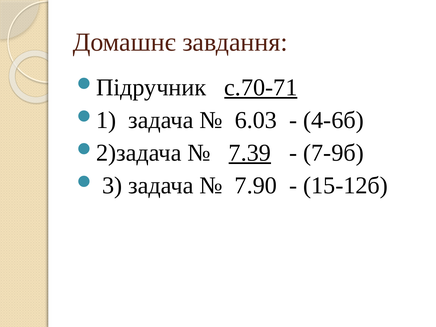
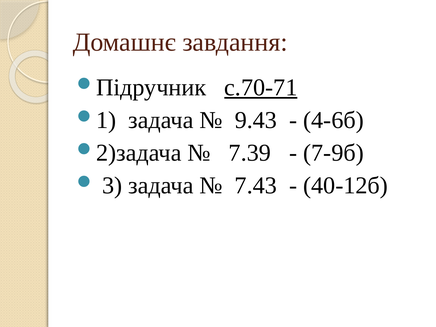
6.03: 6.03 -> 9.43 (256, 120)
7.39 underline: present -> none (250, 153)
7.90: 7.90 -> 7.43 (256, 185)
15-12б: 15-12б -> 40-12б (346, 185)
